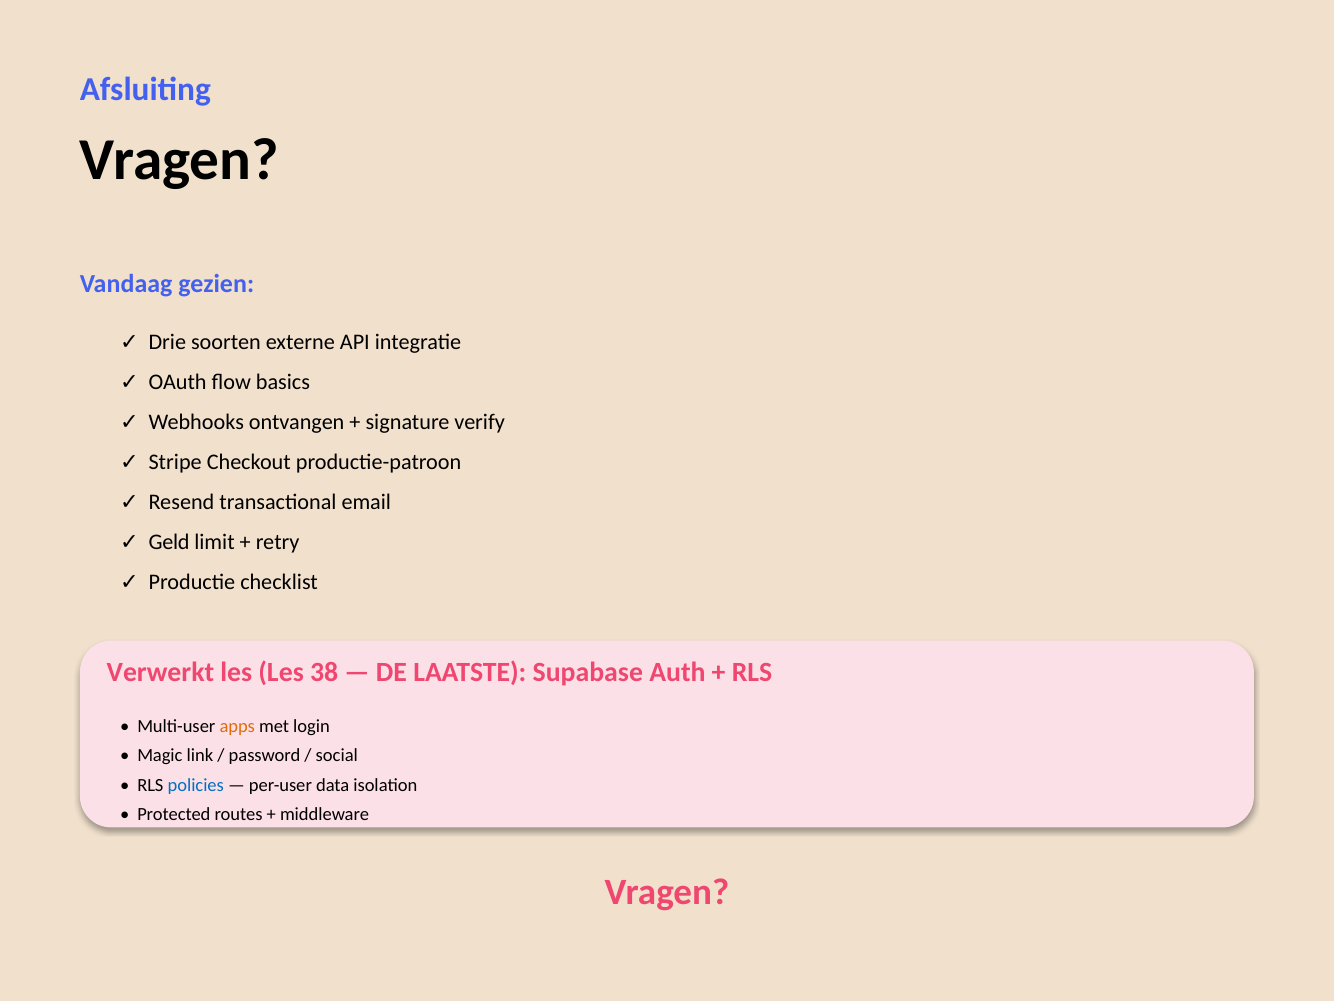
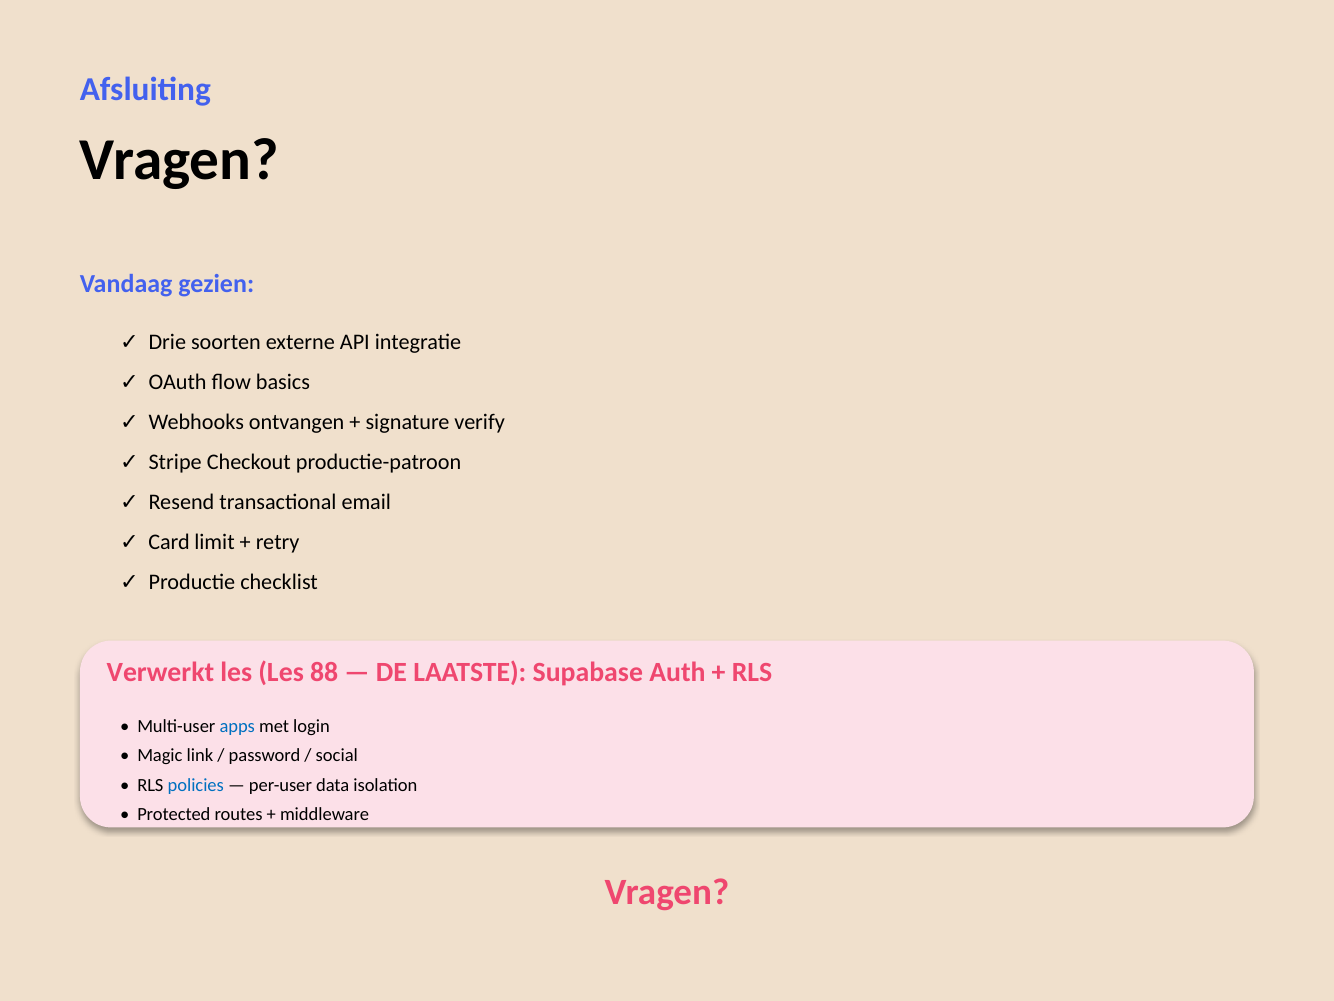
Geld: Geld -> Card (169, 542)
38: 38 -> 88 (324, 672)
apps colour: orange -> blue (237, 726)
